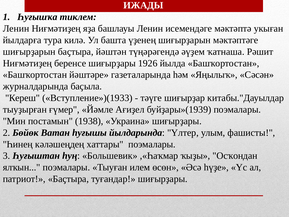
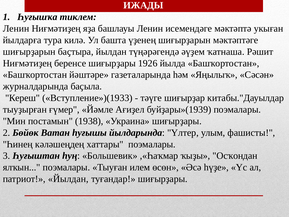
баҫтыра йәштән: йәштән -> йылдан (111, 52)
патриот Баҫтыра: Баҫтыра -> Йылдан (68, 179)
